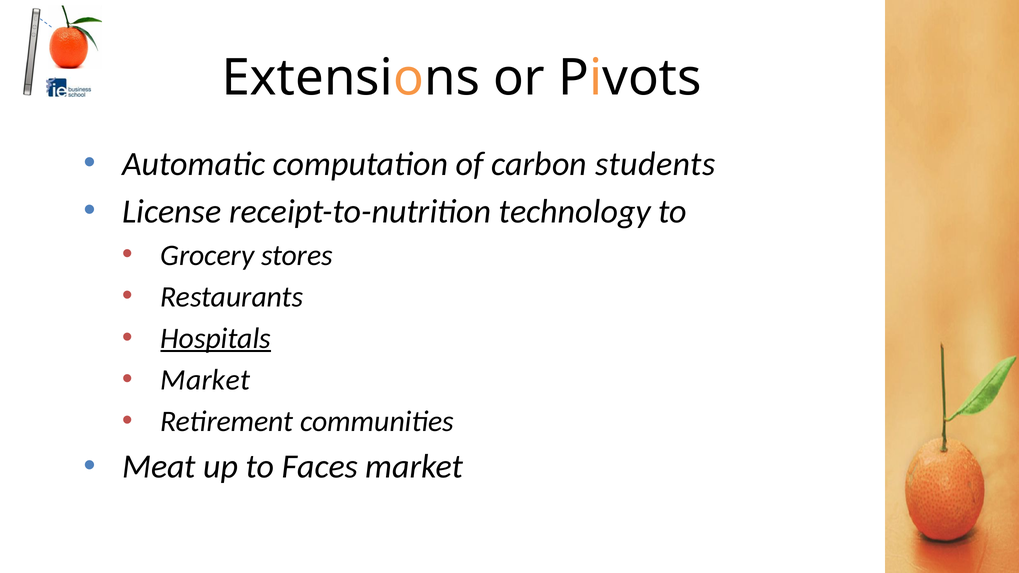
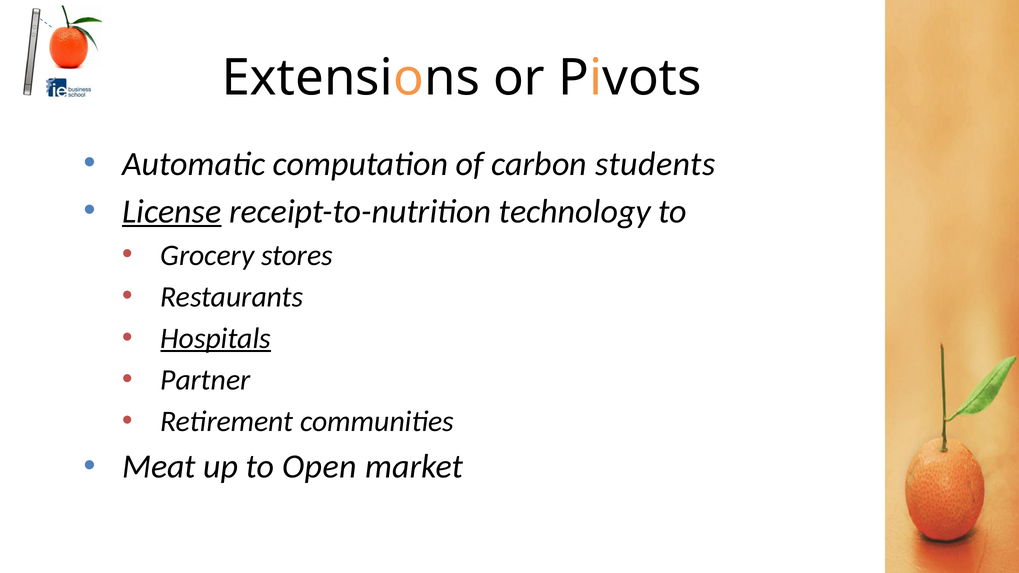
License underline: none -> present (172, 212)
Market: Market -> Partner (205, 380)
Faces: Faces -> Open (320, 467)
